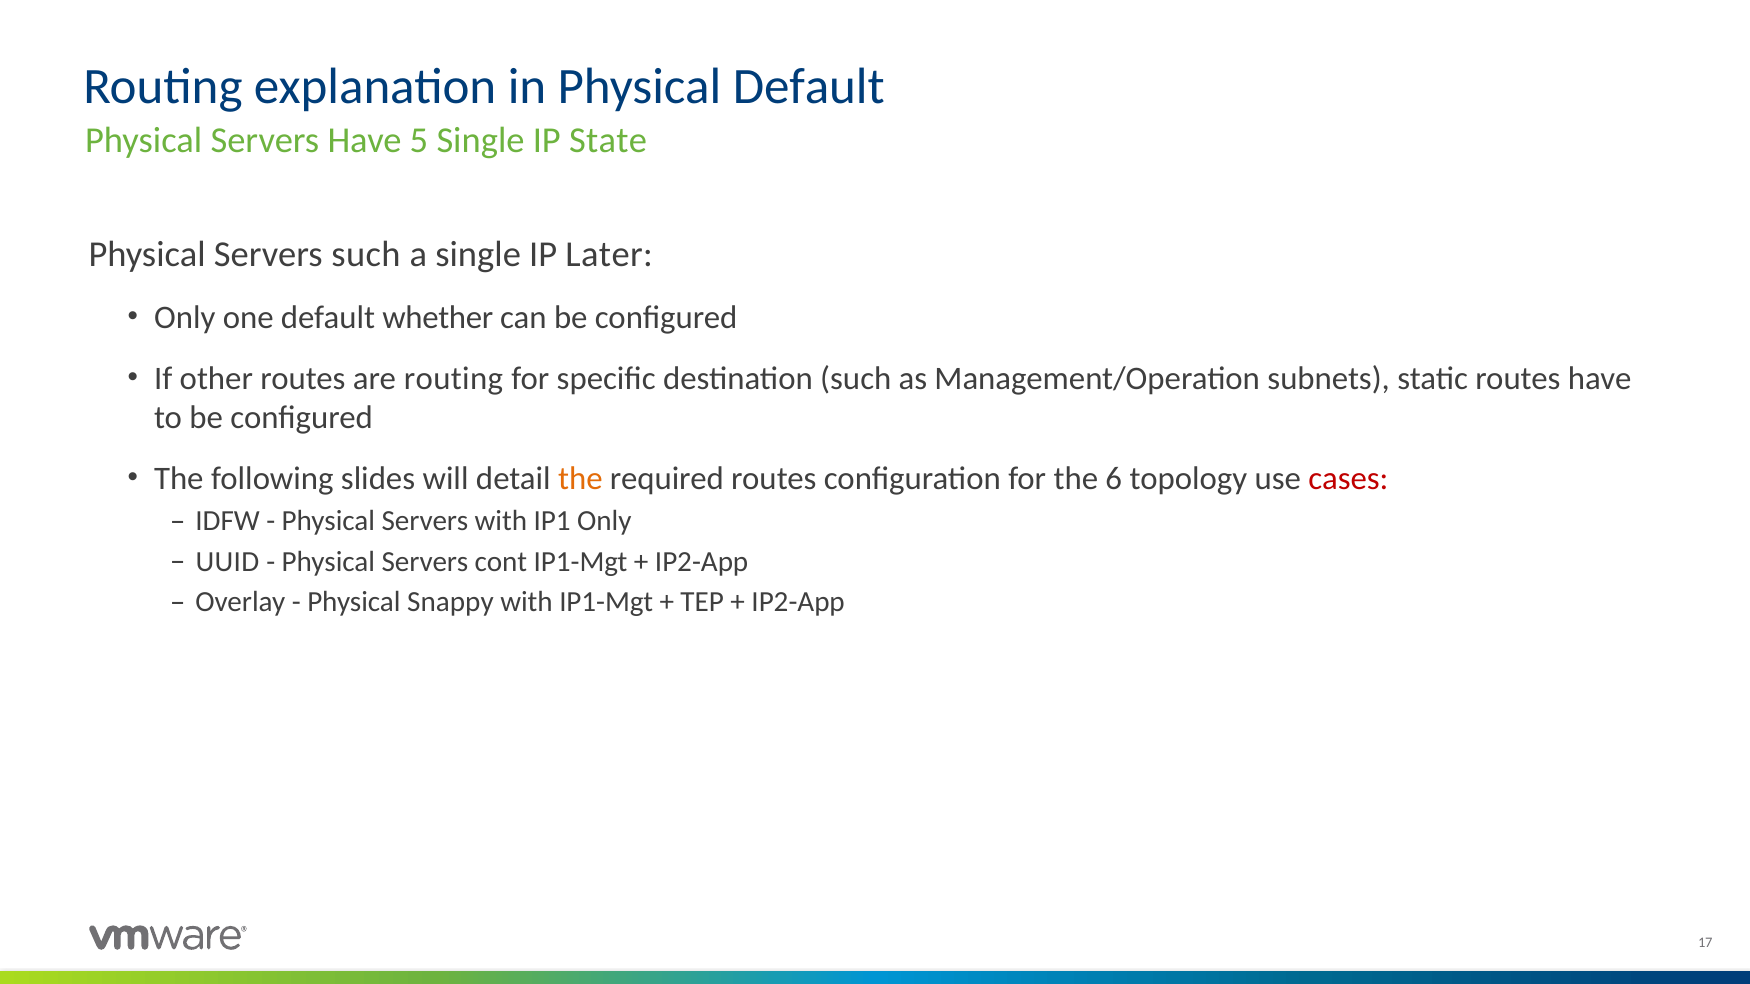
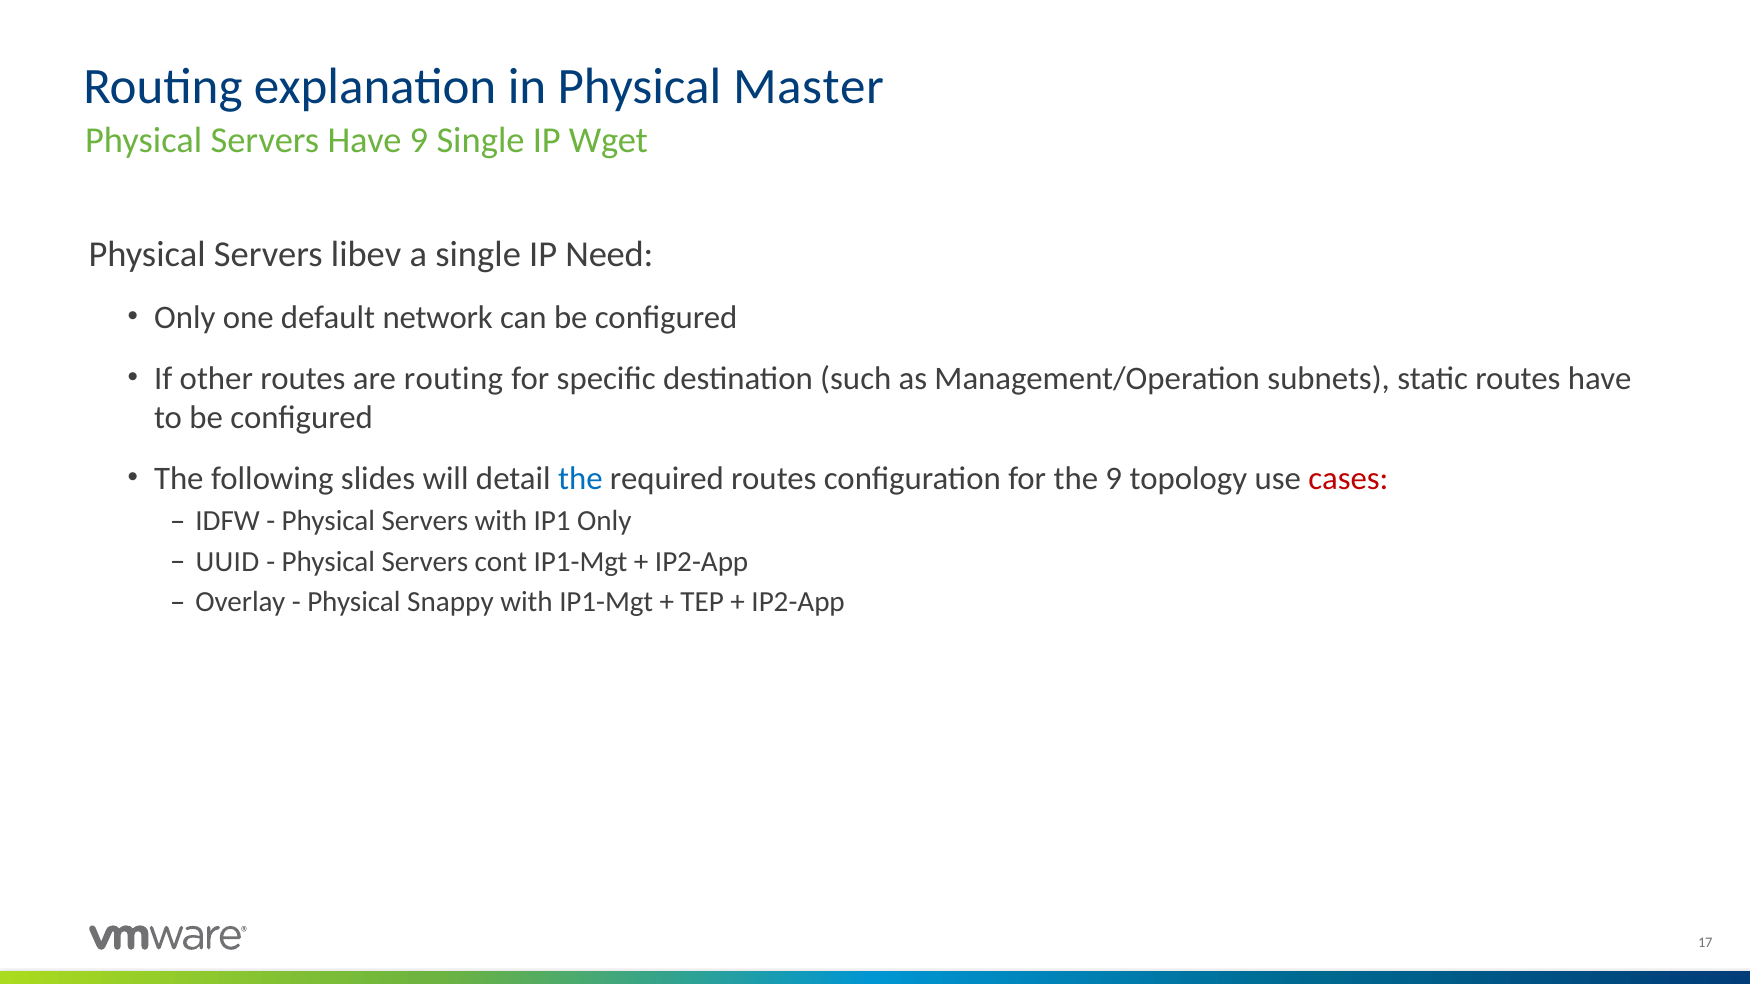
Physical Default: Default -> Master (808, 87)
Have 5: 5 -> 9 (419, 141)
State: State -> Wget (608, 141)
Servers such: such -> libev (366, 254)
Later: Later -> Need (609, 254)
whether: whether -> network (438, 317)
the colour: orange -> blue (580, 479)
the 6: 6 -> 9 (1114, 479)
